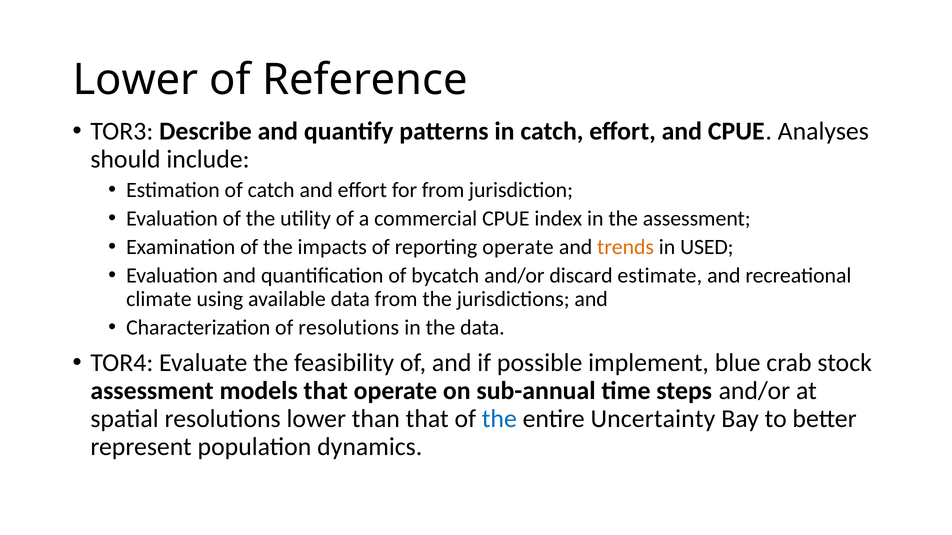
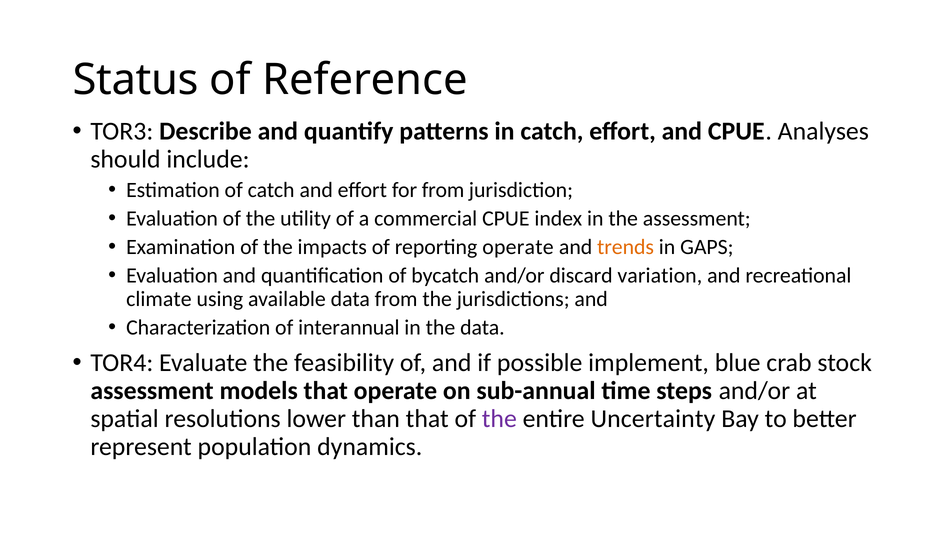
Lower: Lower -> Status (136, 80)
USED: USED -> GAPS (707, 247)
estimate: estimate -> variation (660, 276)
of resolutions: resolutions -> interannual (349, 328)
the colour: blue -> purple (499, 419)
